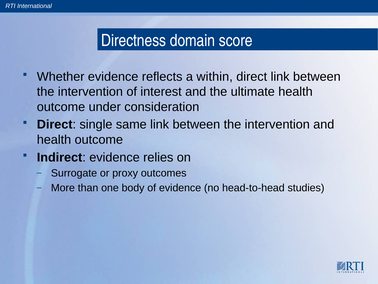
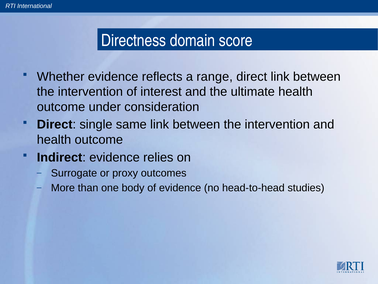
within: within -> range (215, 76)
